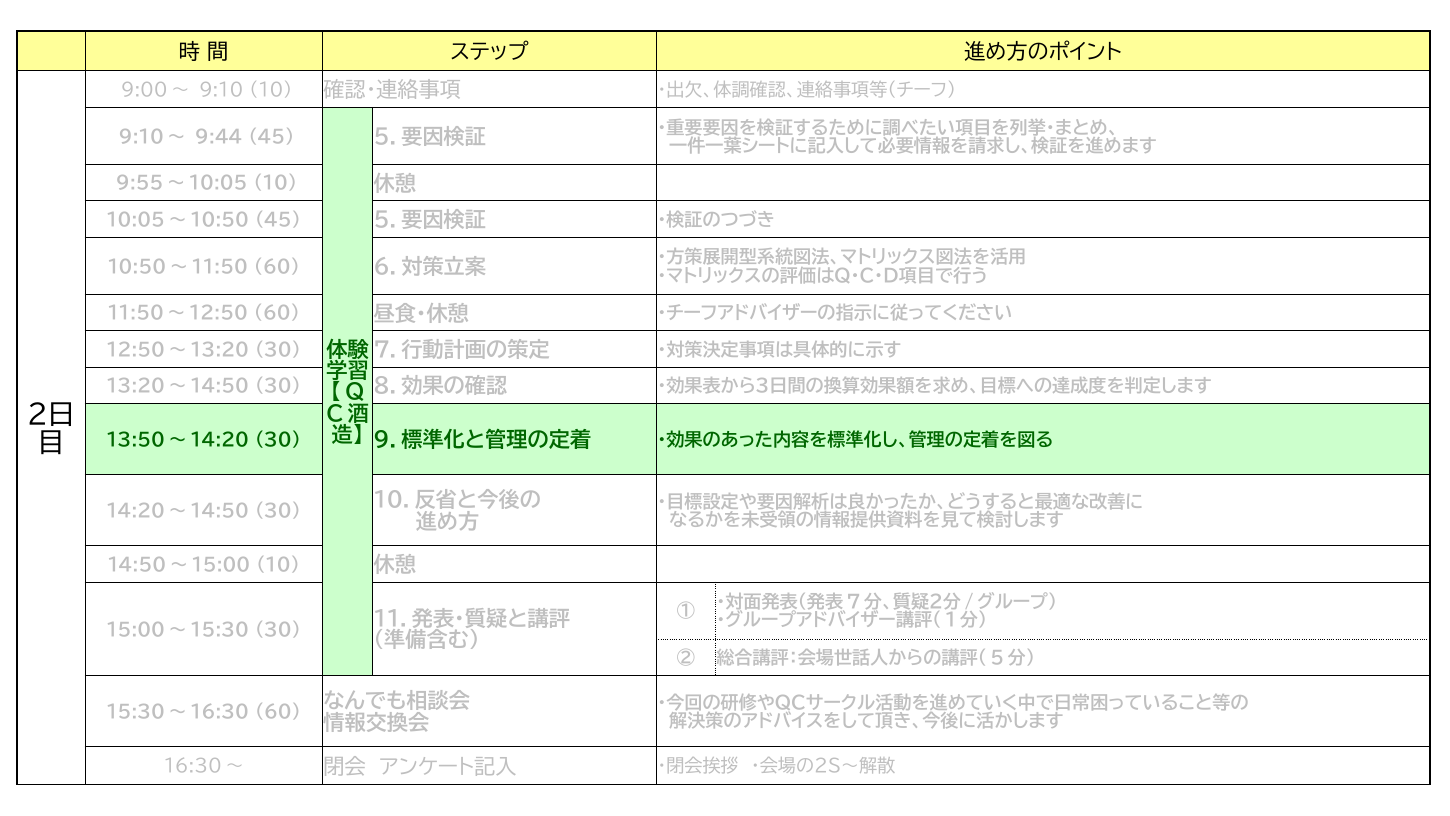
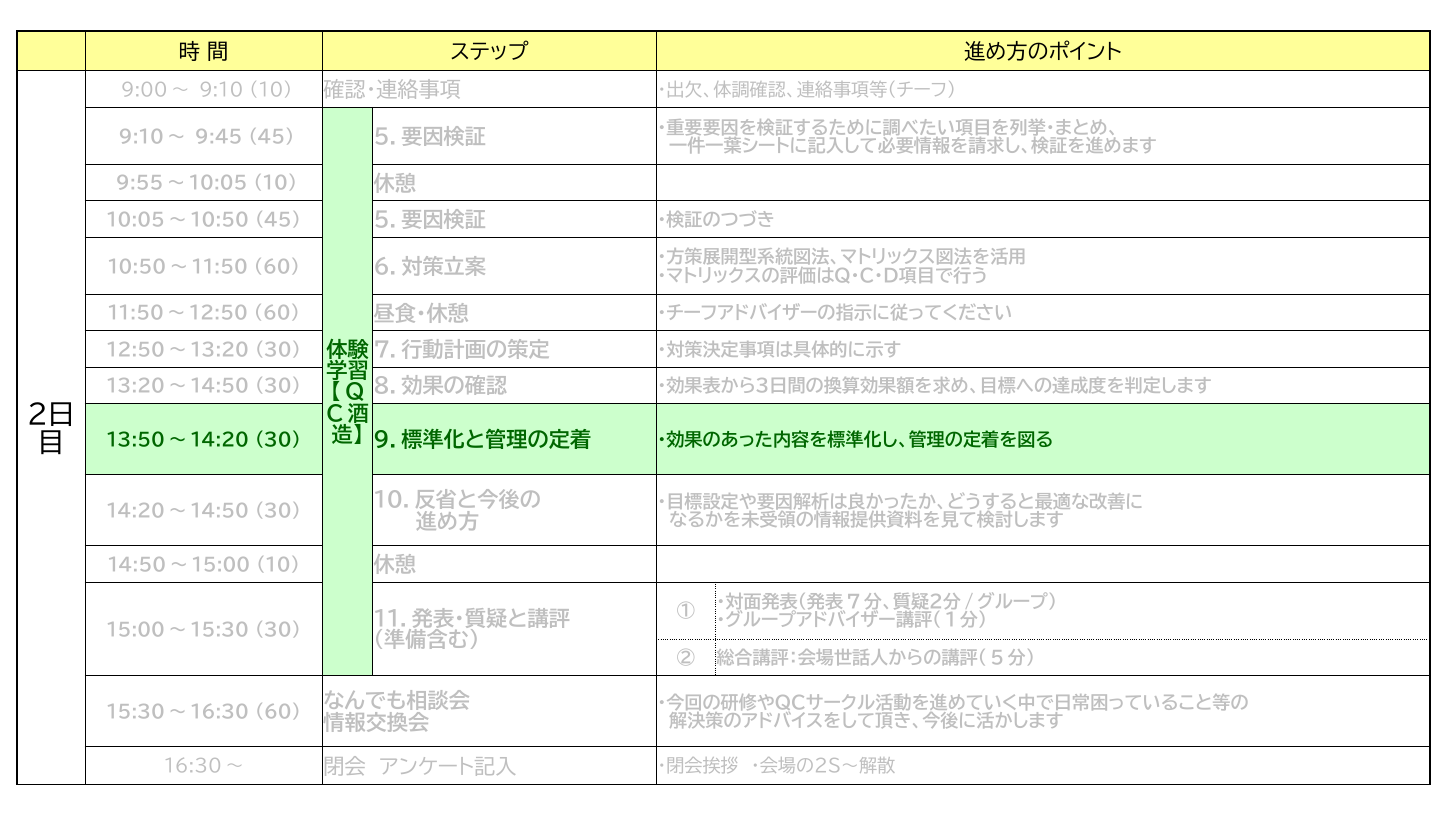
9:44: 9:44 -> 9:45 (219, 137)
